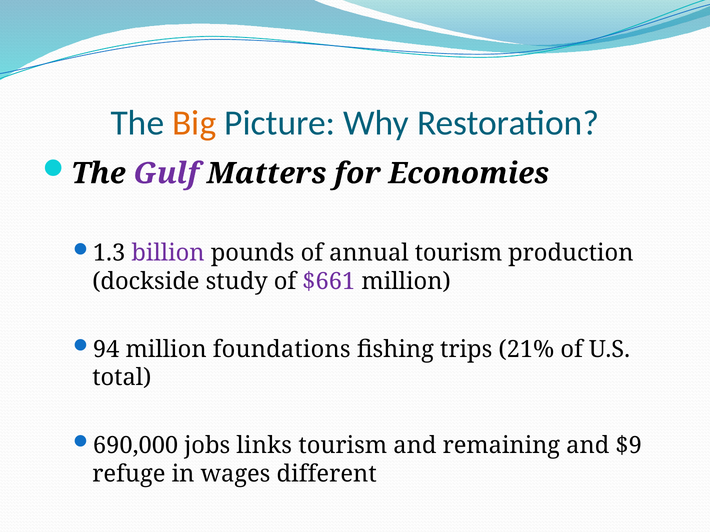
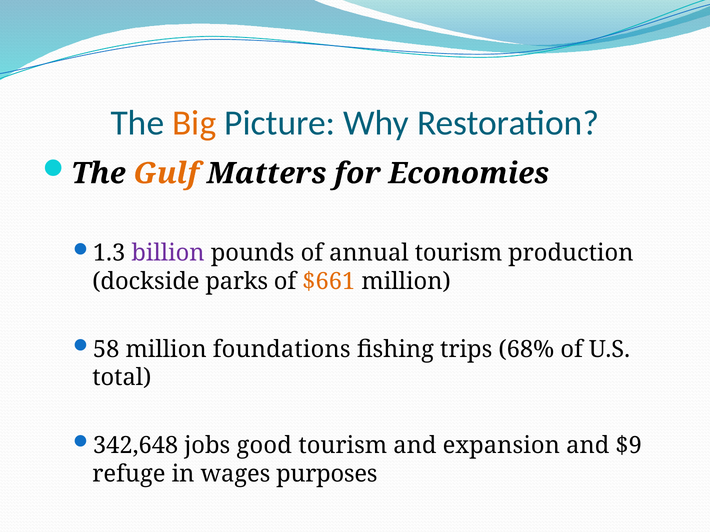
Gulf colour: purple -> orange (166, 174)
study: study -> parks (237, 282)
$661 colour: purple -> orange (329, 282)
94: 94 -> 58 (106, 350)
21%: 21% -> 68% (526, 350)
690,000: 690,000 -> 342,648 (136, 446)
links: links -> good (264, 446)
remaining: remaining -> expansion (501, 446)
different: different -> purposes (327, 474)
